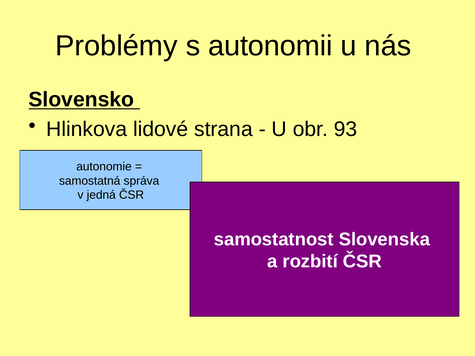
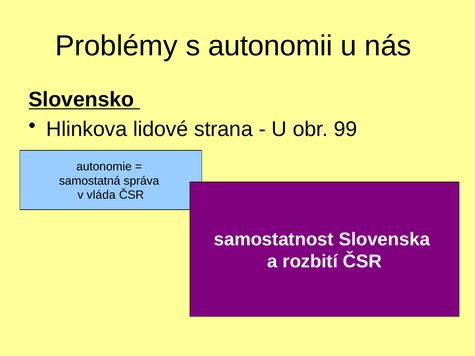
93: 93 -> 99 (346, 129)
jedná: jedná -> vláda (101, 195)
